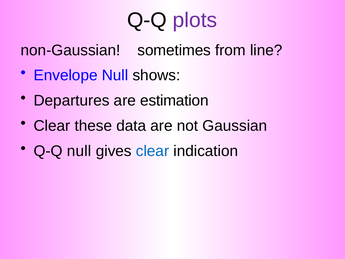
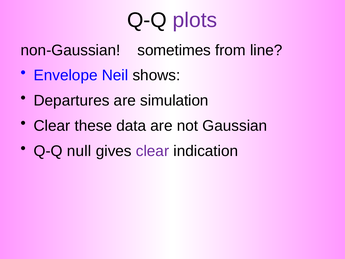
Envelope Null: Null -> Neil (115, 75)
estimation: estimation -> simulation (174, 100)
clear colour: blue -> purple (153, 151)
